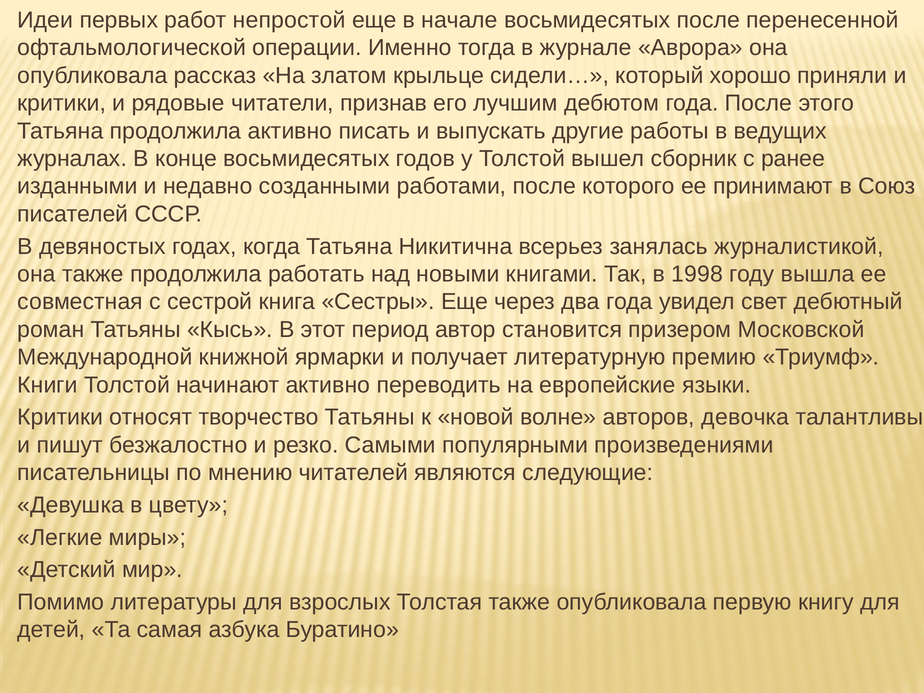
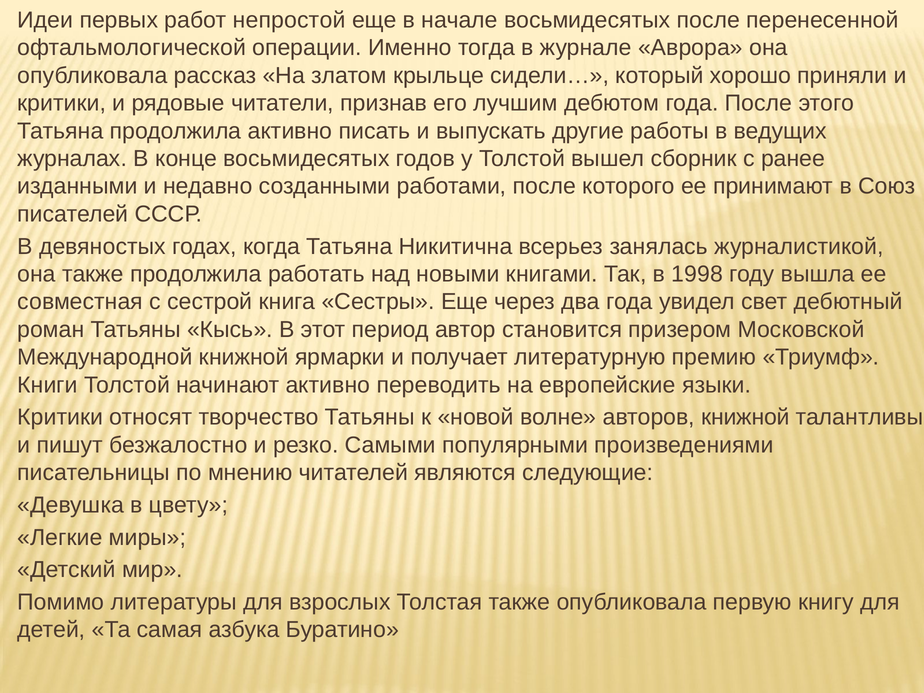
авторов девочка: девочка -> книжной (745, 417)
